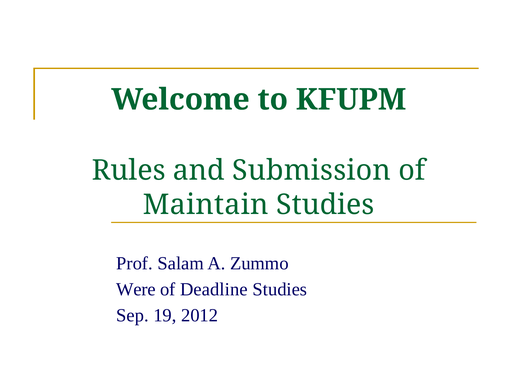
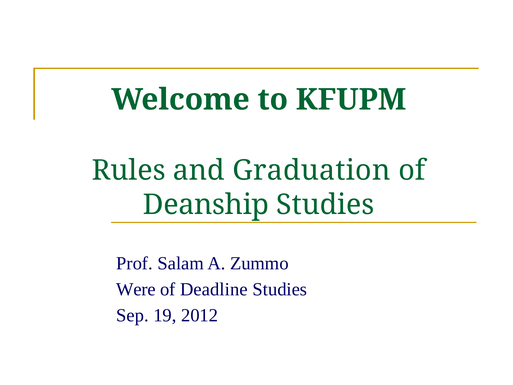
Submission: Submission -> Graduation (311, 170)
Maintain: Maintain -> Deanship (206, 205)
